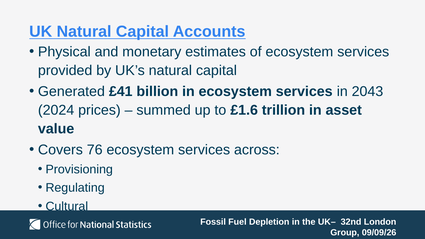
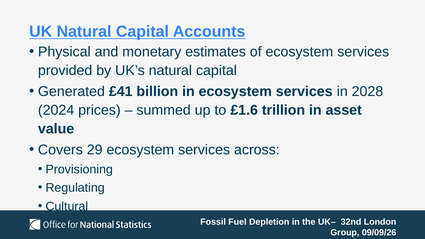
2043: 2043 -> 2028 (367, 92)
76: 76 -> 29 (95, 150)
